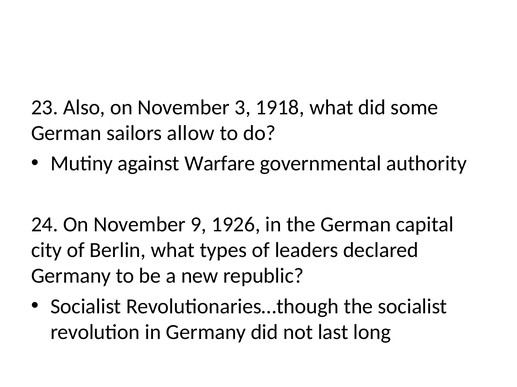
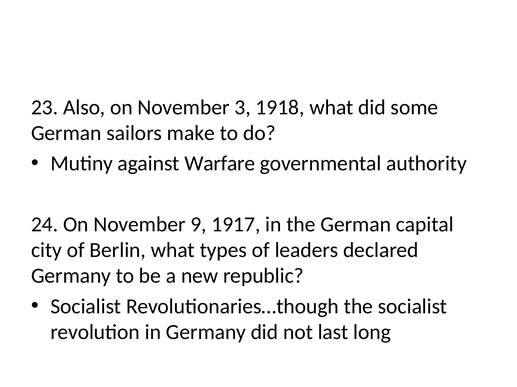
allow: allow -> make (191, 133)
1926: 1926 -> 1917 (236, 225)
